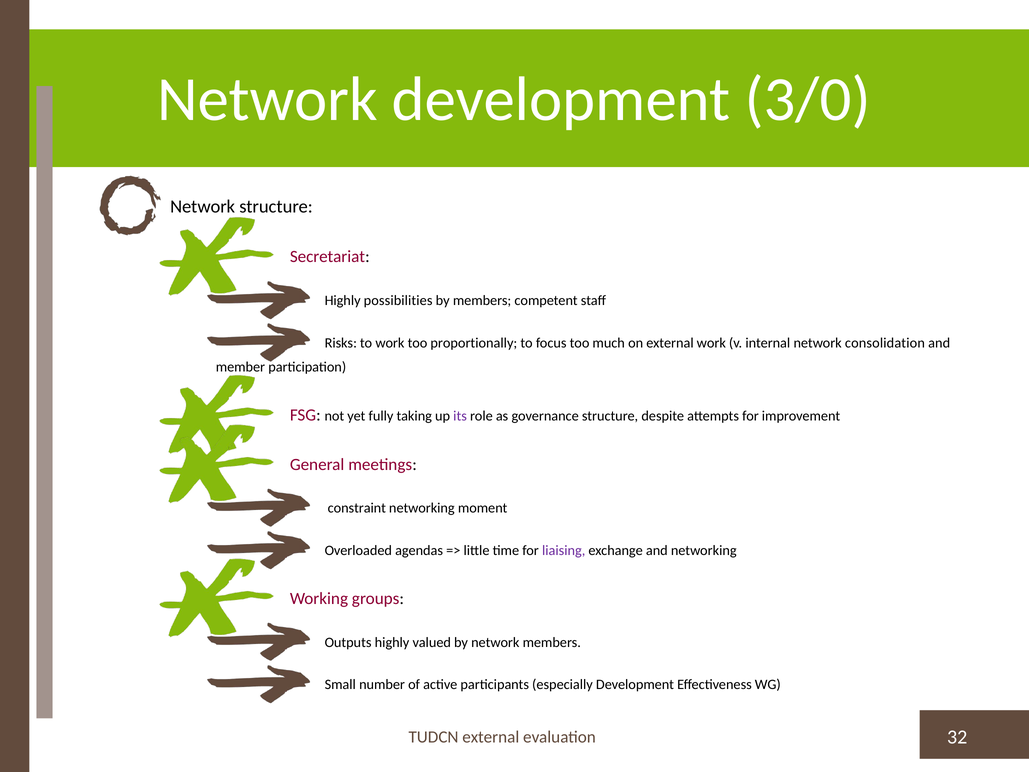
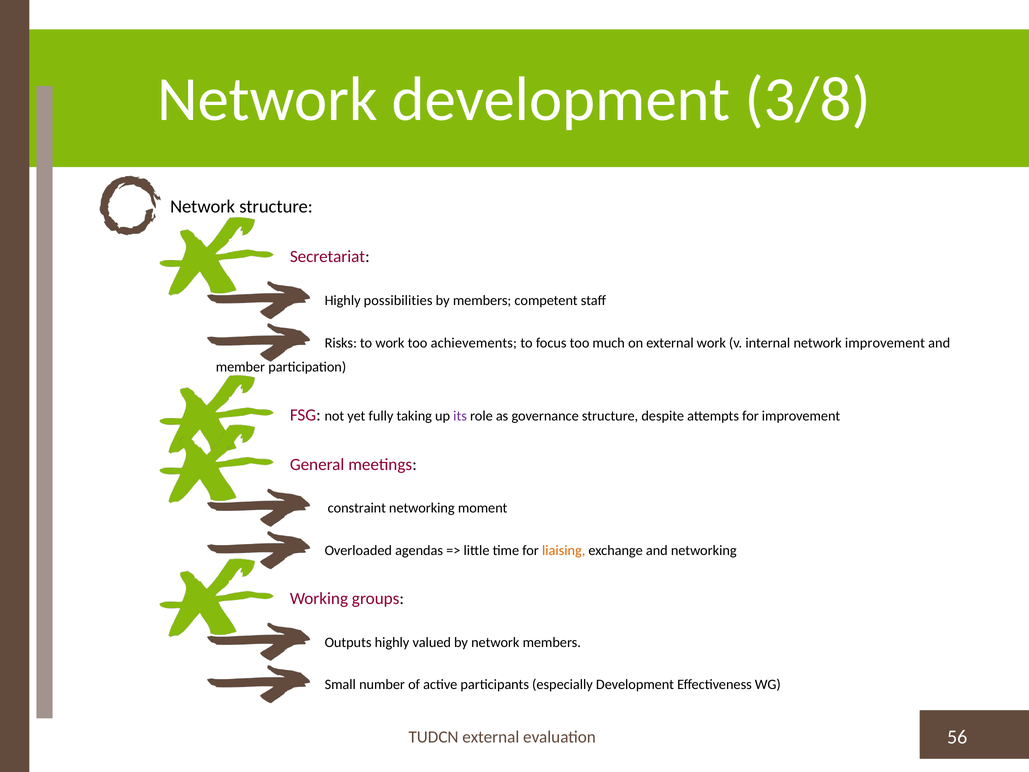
3/0: 3/0 -> 3/8 (808, 100)
proportionally: proportionally -> achievements (474, 343)
network consolidation: consolidation -> improvement (885, 343)
liaising colour: purple -> orange (564, 550)
32: 32 -> 56 (957, 737)
